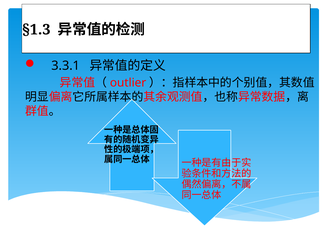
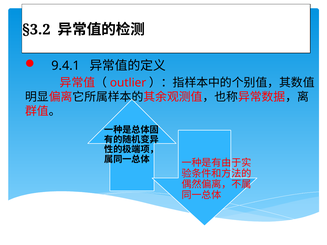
§1.3: §1.3 -> §3.2 (36, 30)
3.3.1: 3.3.1 -> 9.4.1 (66, 66)
